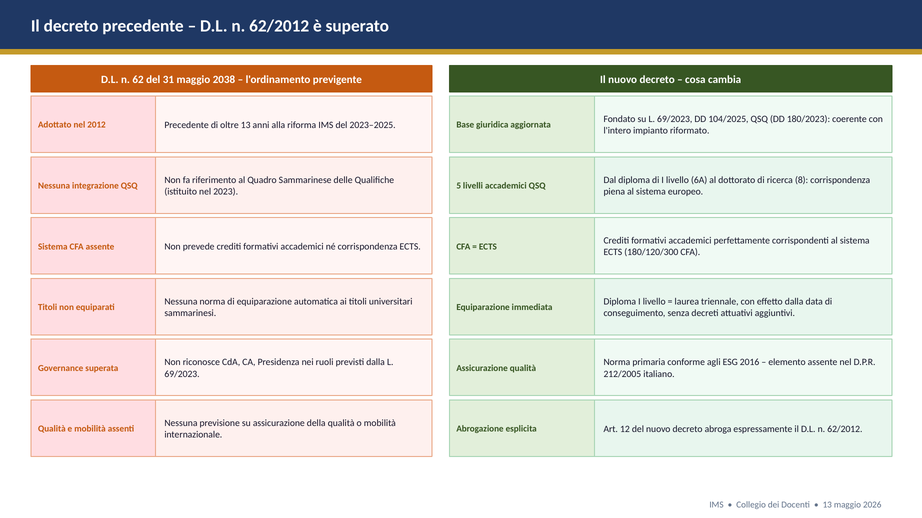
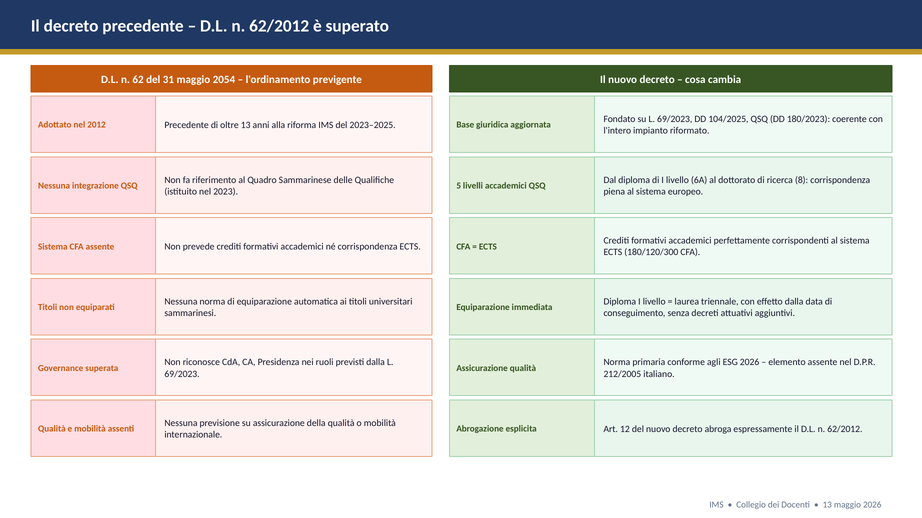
2038: 2038 -> 2054 (224, 80)
ESG 2016: 2016 -> 2026 (750, 363)
